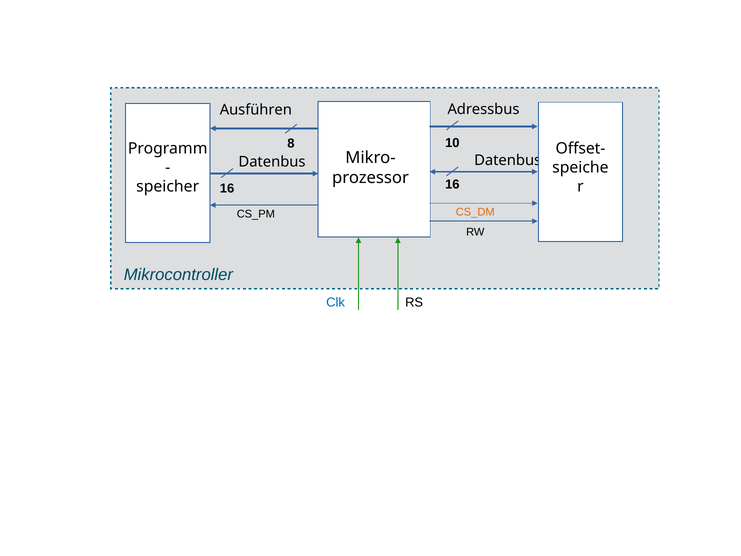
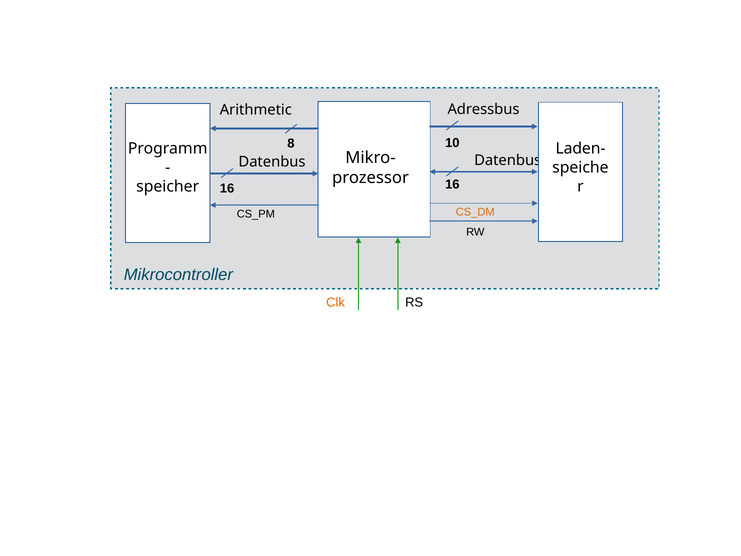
Ausführen: Ausführen -> Arithmetic (256, 110)
Offset-: Offset- -> Laden- (581, 149)
Clk colour: blue -> orange (336, 302)
